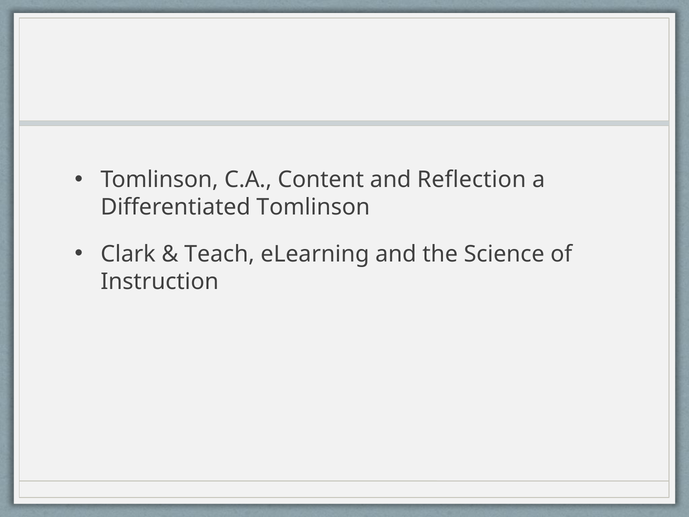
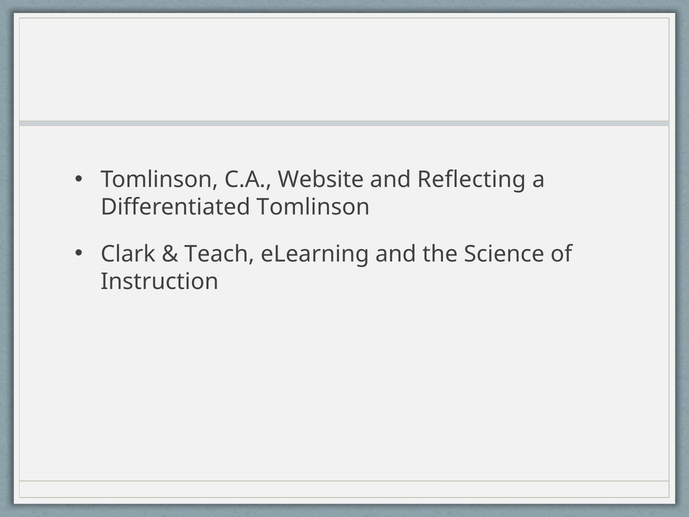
Content: Content -> Website (321, 180)
Reflection: Reflection -> Reflecting (472, 180)
